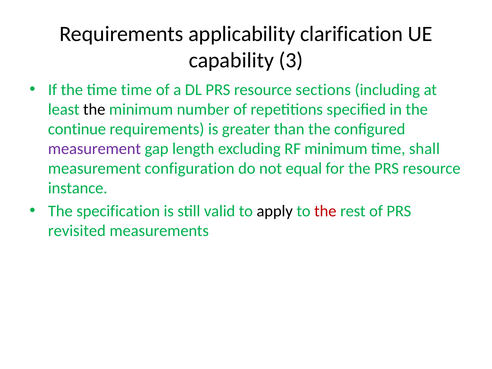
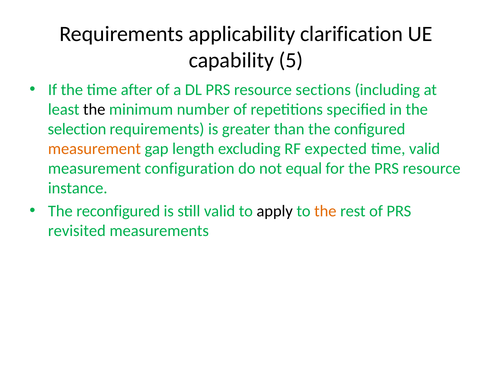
3: 3 -> 5 (291, 60)
time time: time -> after (137, 90)
continue: continue -> selection (77, 129)
measurement colour: purple -> orange (94, 149)
RF minimum: minimum -> expected (336, 149)
time shall: shall -> valid (425, 149)
specification: specification -> reconfigured (118, 211)
the colour: red -> orange (325, 211)
